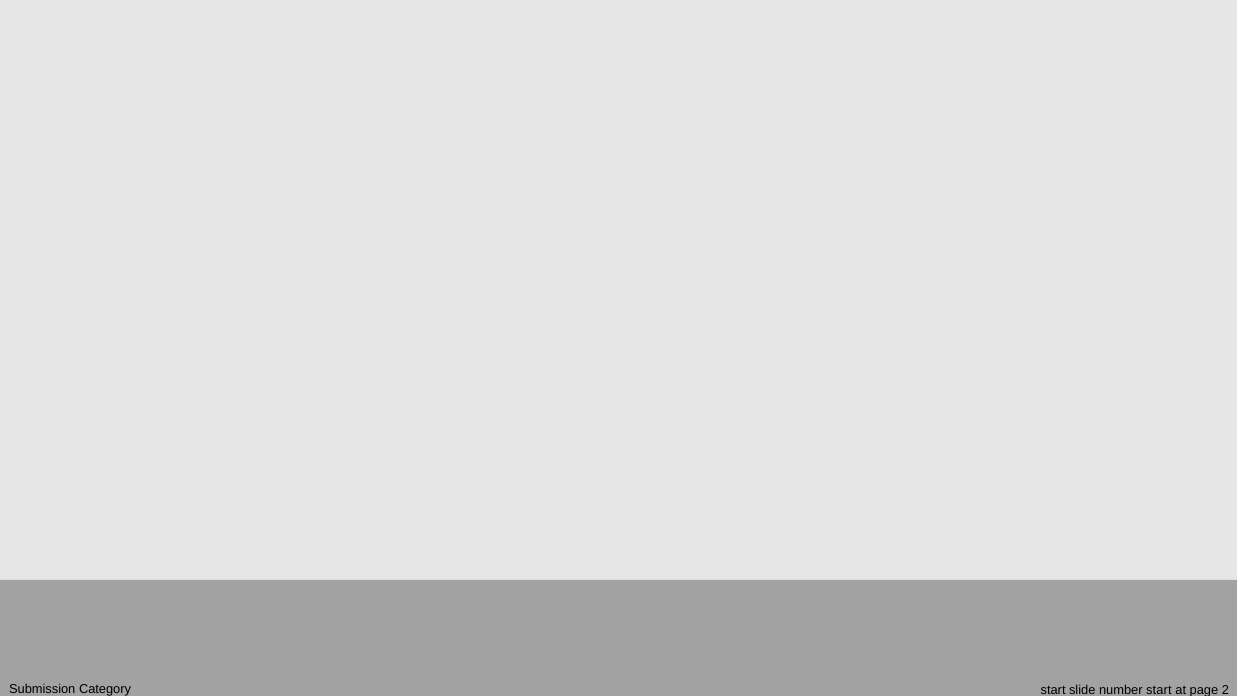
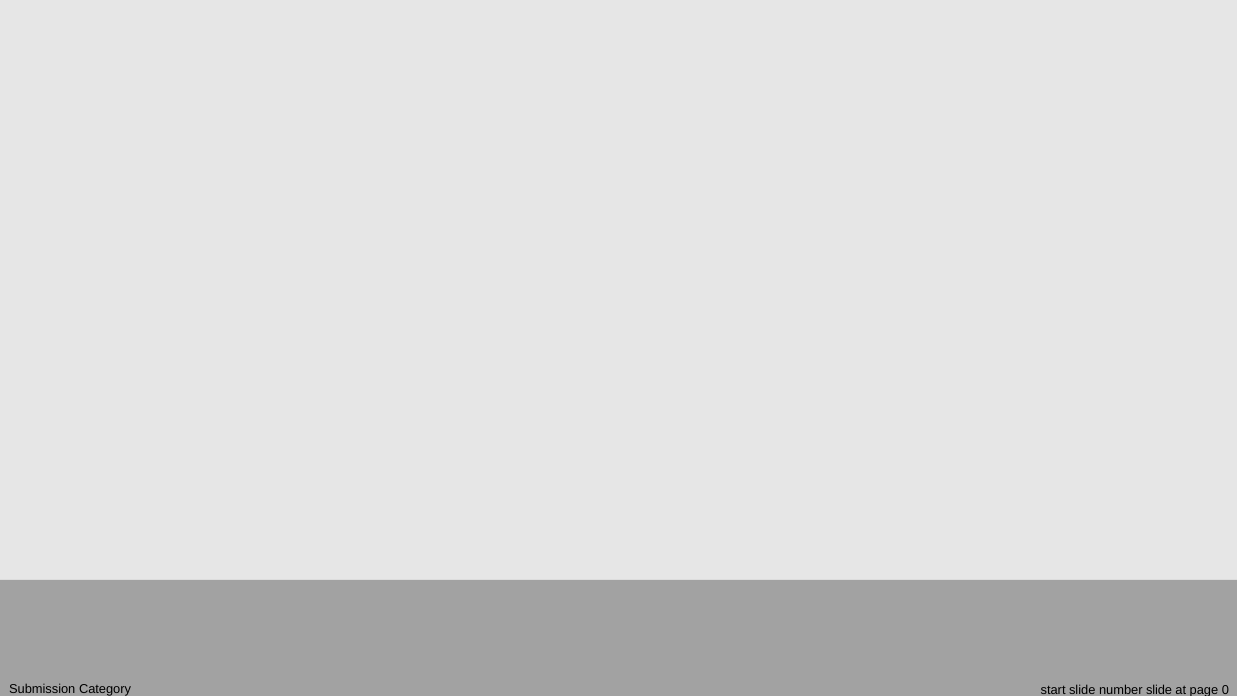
number start: start -> slide (1159, 690)
2: 2 -> 0 (1225, 690)
